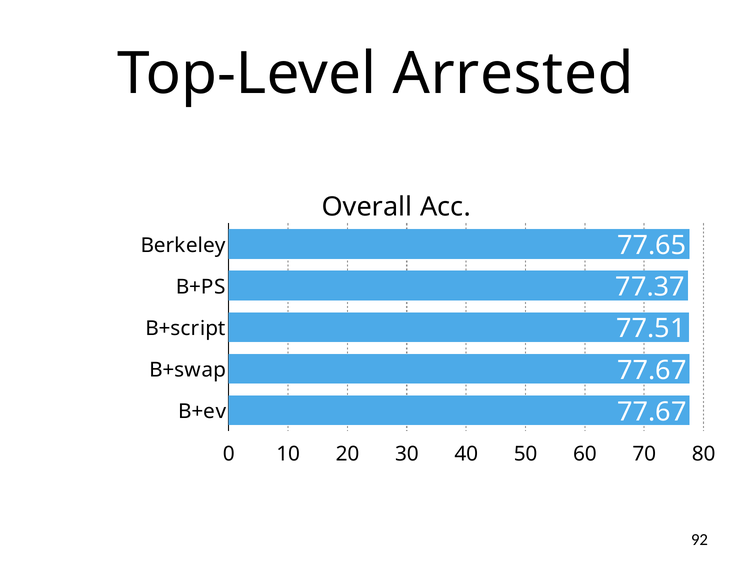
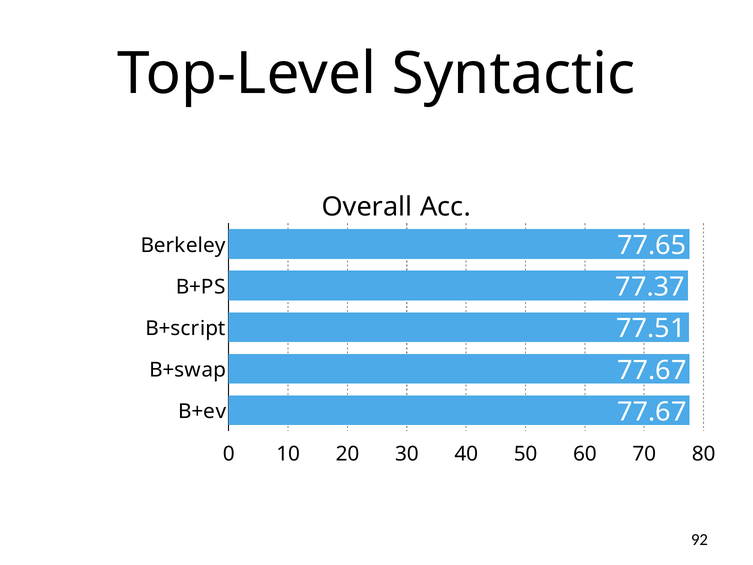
Arrested: Arrested -> Syntactic (514, 74)
